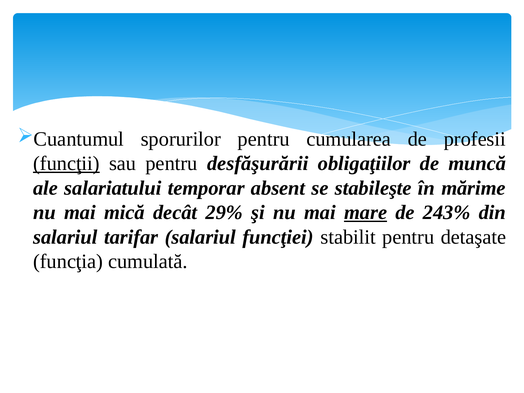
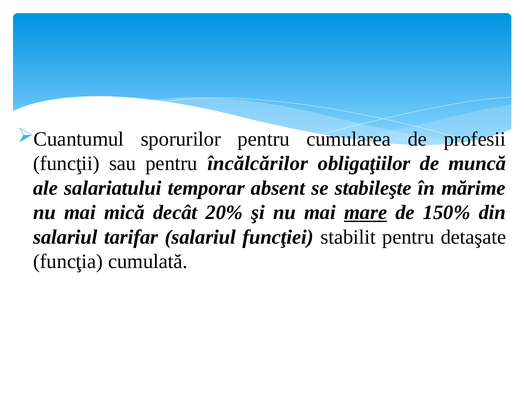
funcţii underline: present -> none (66, 164)
desfăşurării: desfăşurării -> încălcărilor (258, 164)
29%: 29% -> 20% (224, 212)
243%: 243% -> 150% (447, 212)
